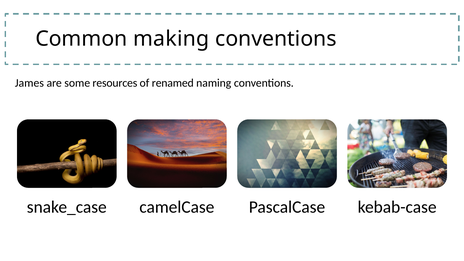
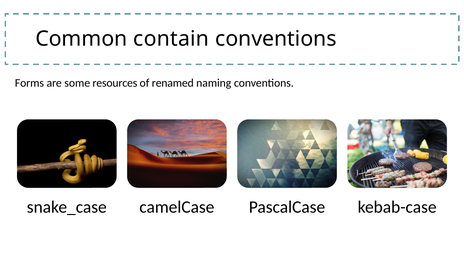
making: making -> contain (171, 39)
James: James -> Forms (29, 83)
